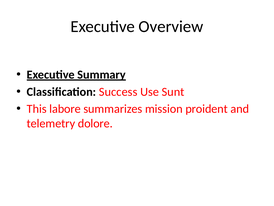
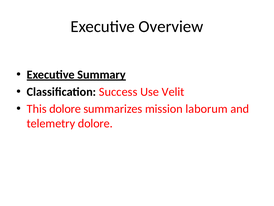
Sunt: Sunt -> Velit (173, 92)
This labore: labore -> dolore (65, 109)
proident: proident -> laborum (207, 109)
